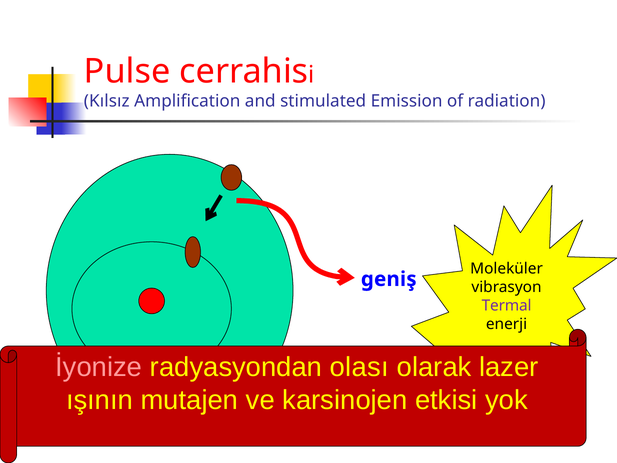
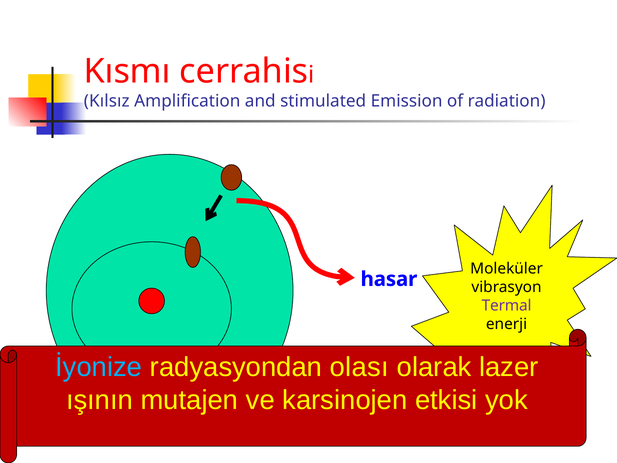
Pulse: Pulse -> Kısmı (127, 71)
geniş: geniş -> hasar (389, 279)
İyonize colour: pink -> light blue (99, 367)
